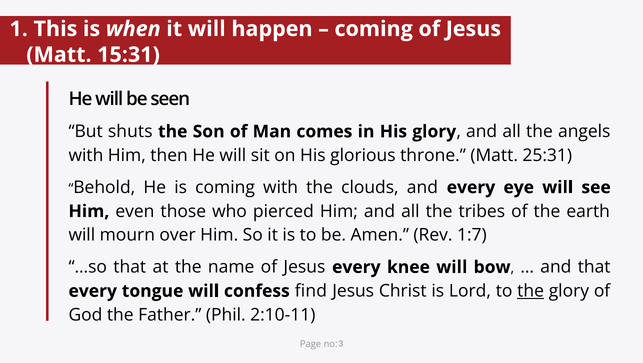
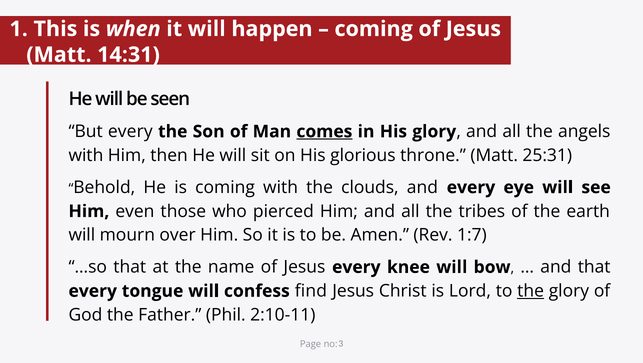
15:31: 15:31 -> 14:31 (129, 55)
But shuts: shuts -> every (130, 131)
comes underline: none -> present (324, 131)
